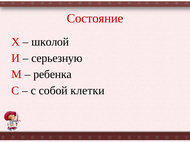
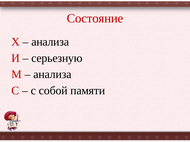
школой: школой -> анализа (50, 42)
ребенка: ребенка -> анализа (52, 75)
клетки: клетки -> памяти (88, 91)
